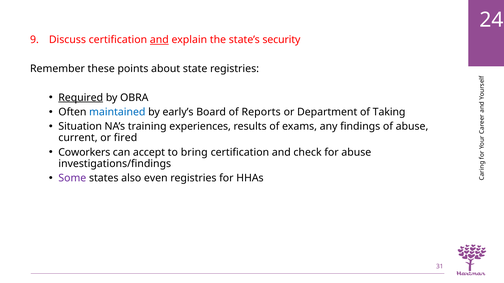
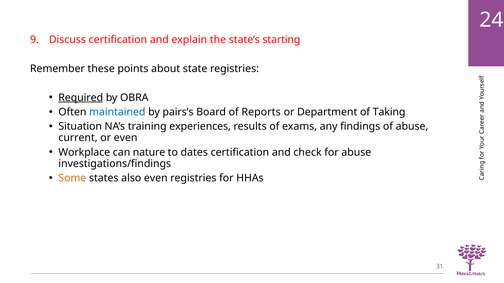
and underline: present -> none (159, 40)
security: security -> starting (281, 40)
early’s: early’s -> pairs’s (178, 112)
or fired: fired -> even (126, 138)
Coworkers: Coworkers -> Workplace (84, 153)
accept: accept -> nature (149, 153)
bring: bring -> dates (194, 153)
Some colour: purple -> orange (72, 178)
